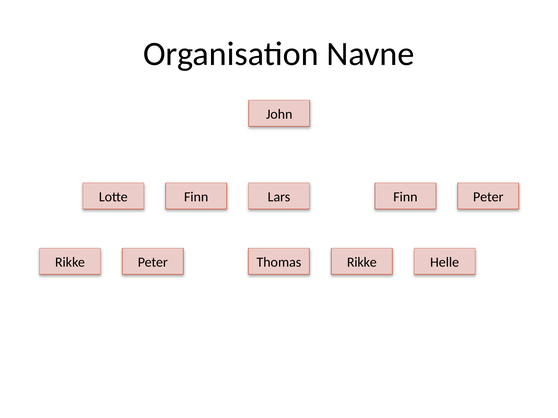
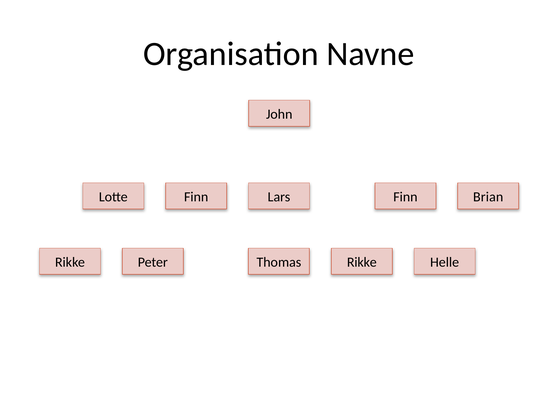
Finn Peter: Peter -> Brian (488, 197)
